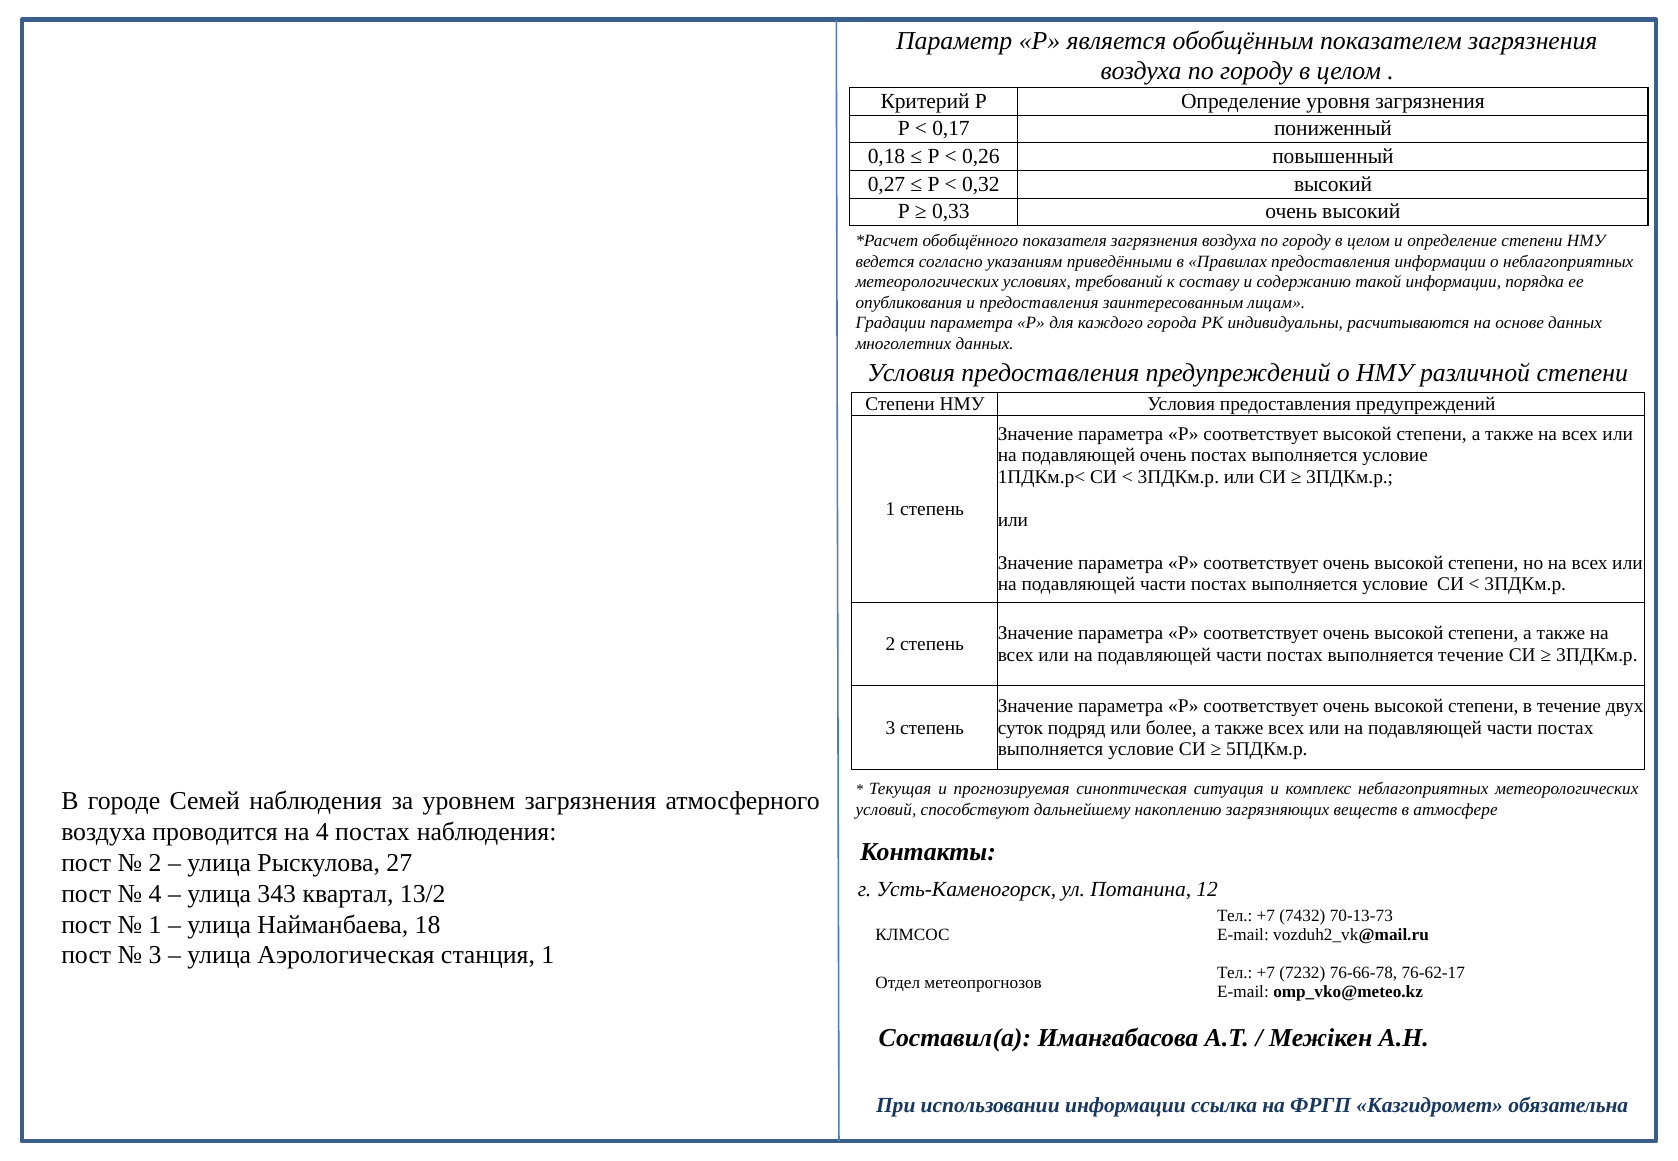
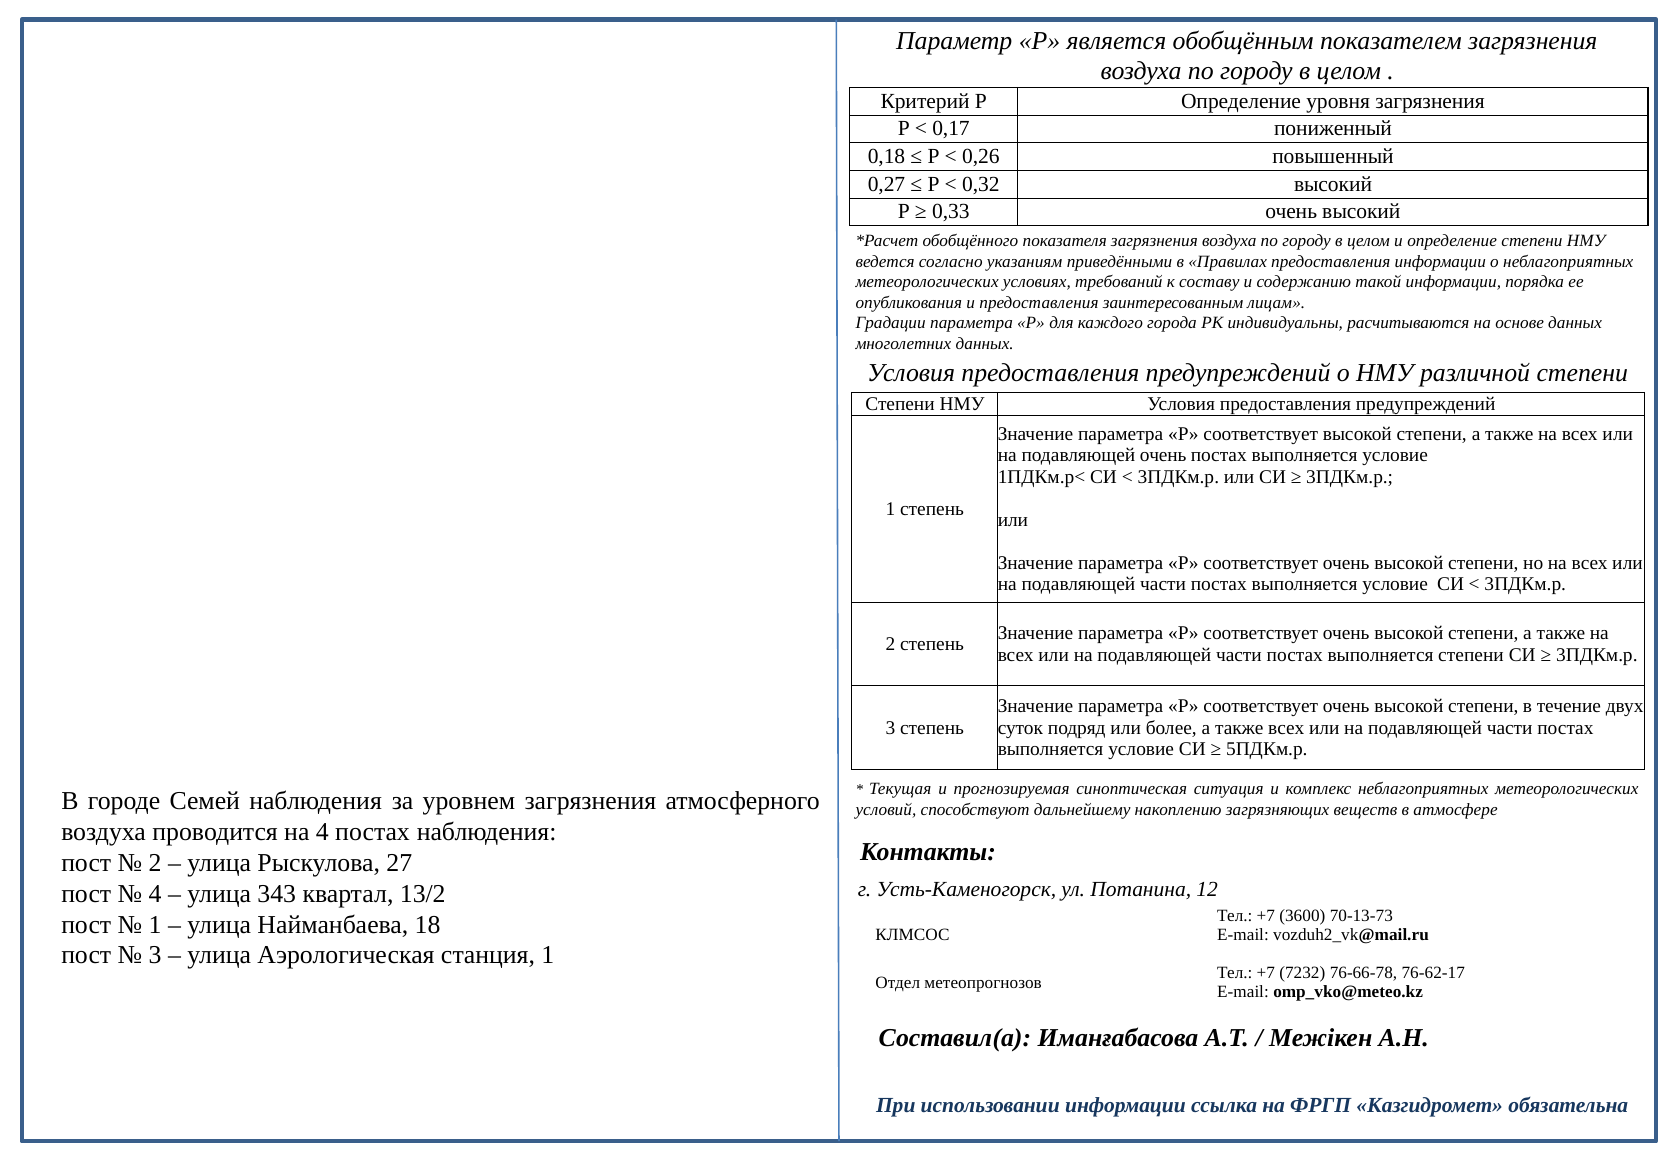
выполняется течение: течение -> степени (1471, 655)
7432: 7432 -> 3600 (1302, 917)
